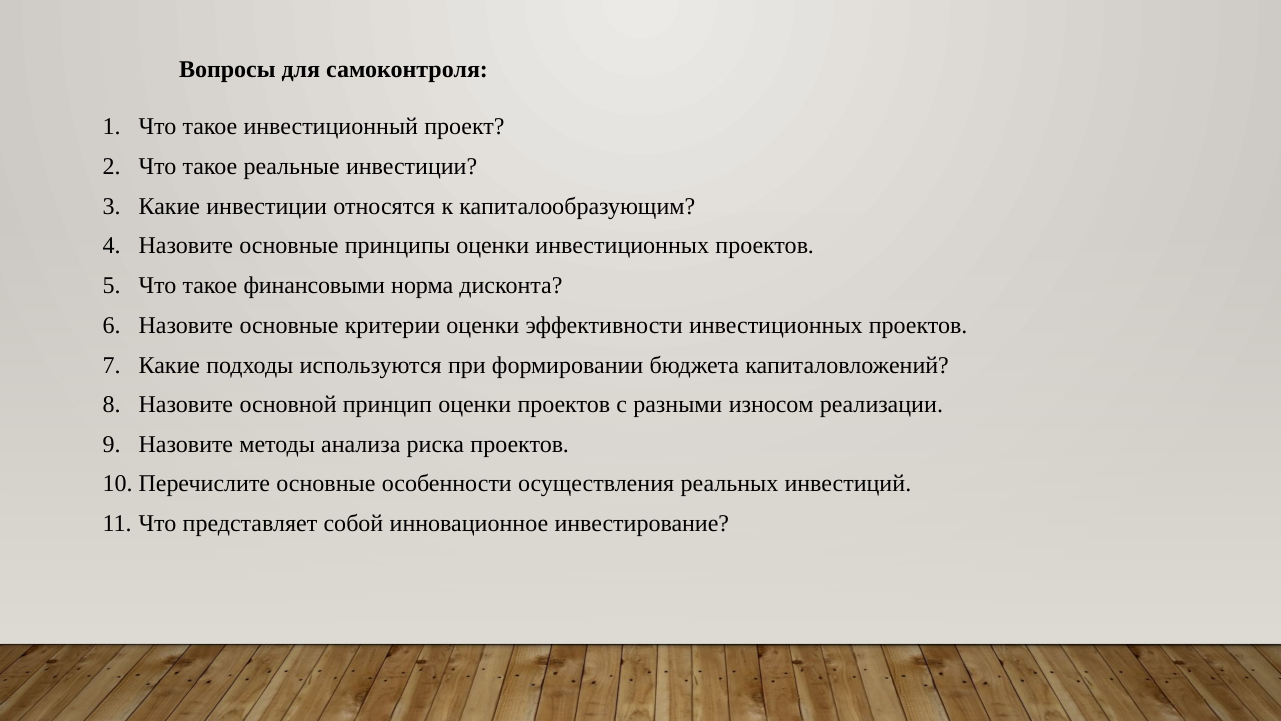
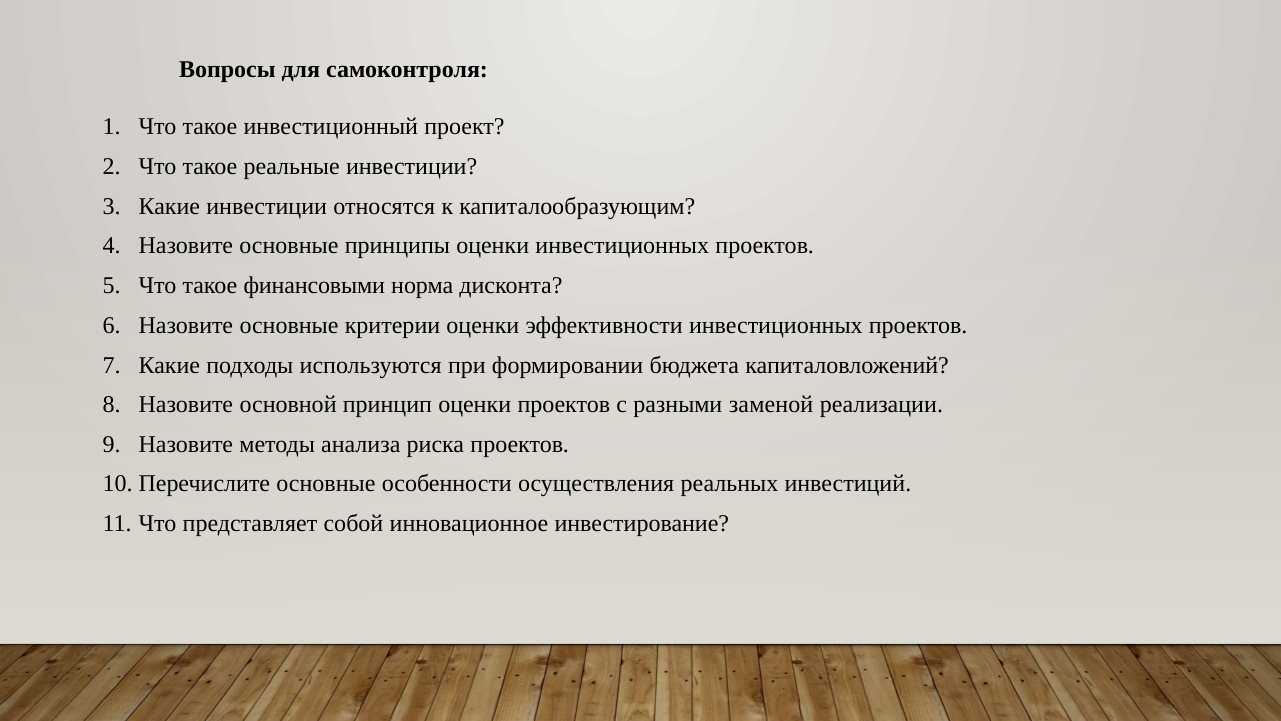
износом: износом -> заменой (771, 405)
